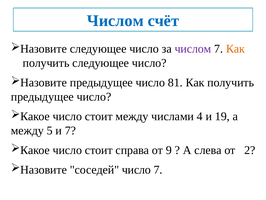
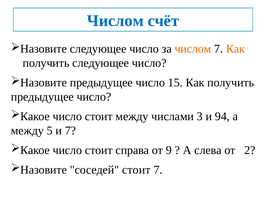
числом colour: purple -> orange (193, 49)
81: 81 -> 15 (175, 82)
4: 4 -> 3 (200, 116)
19: 19 -> 94 (222, 116)
соседей число: число -> стоит (136, 169)
